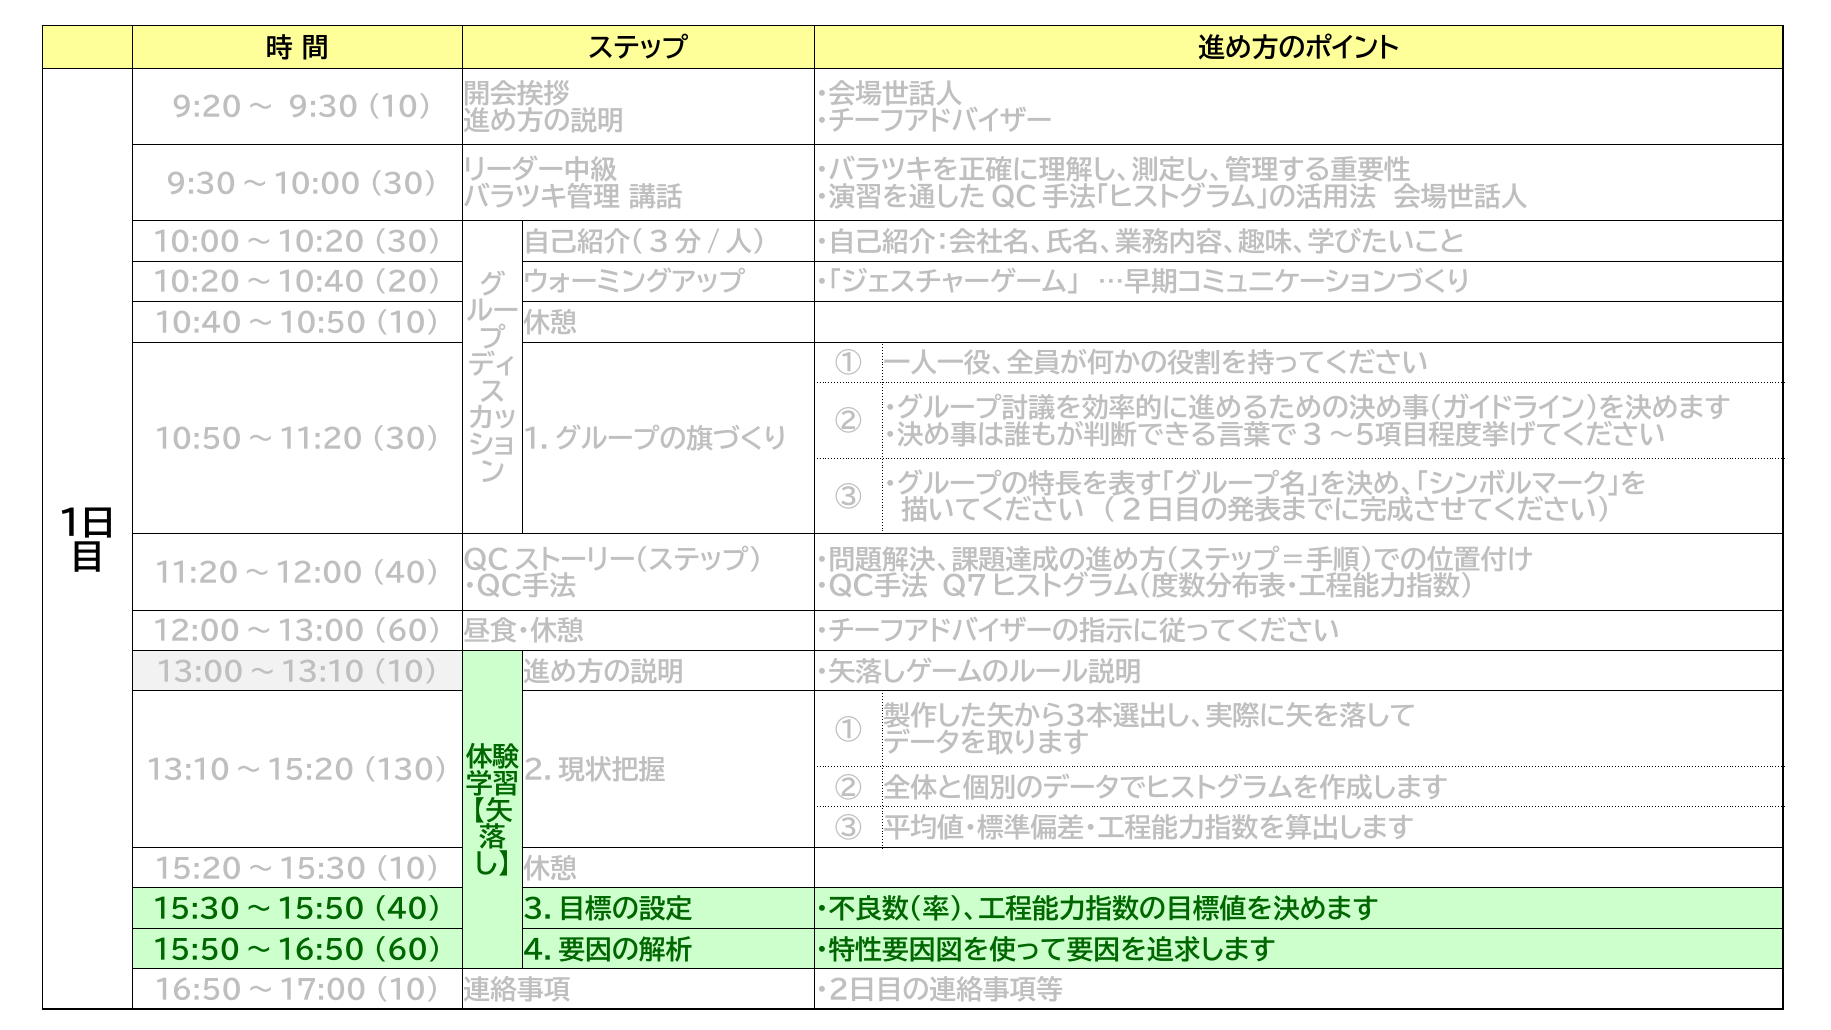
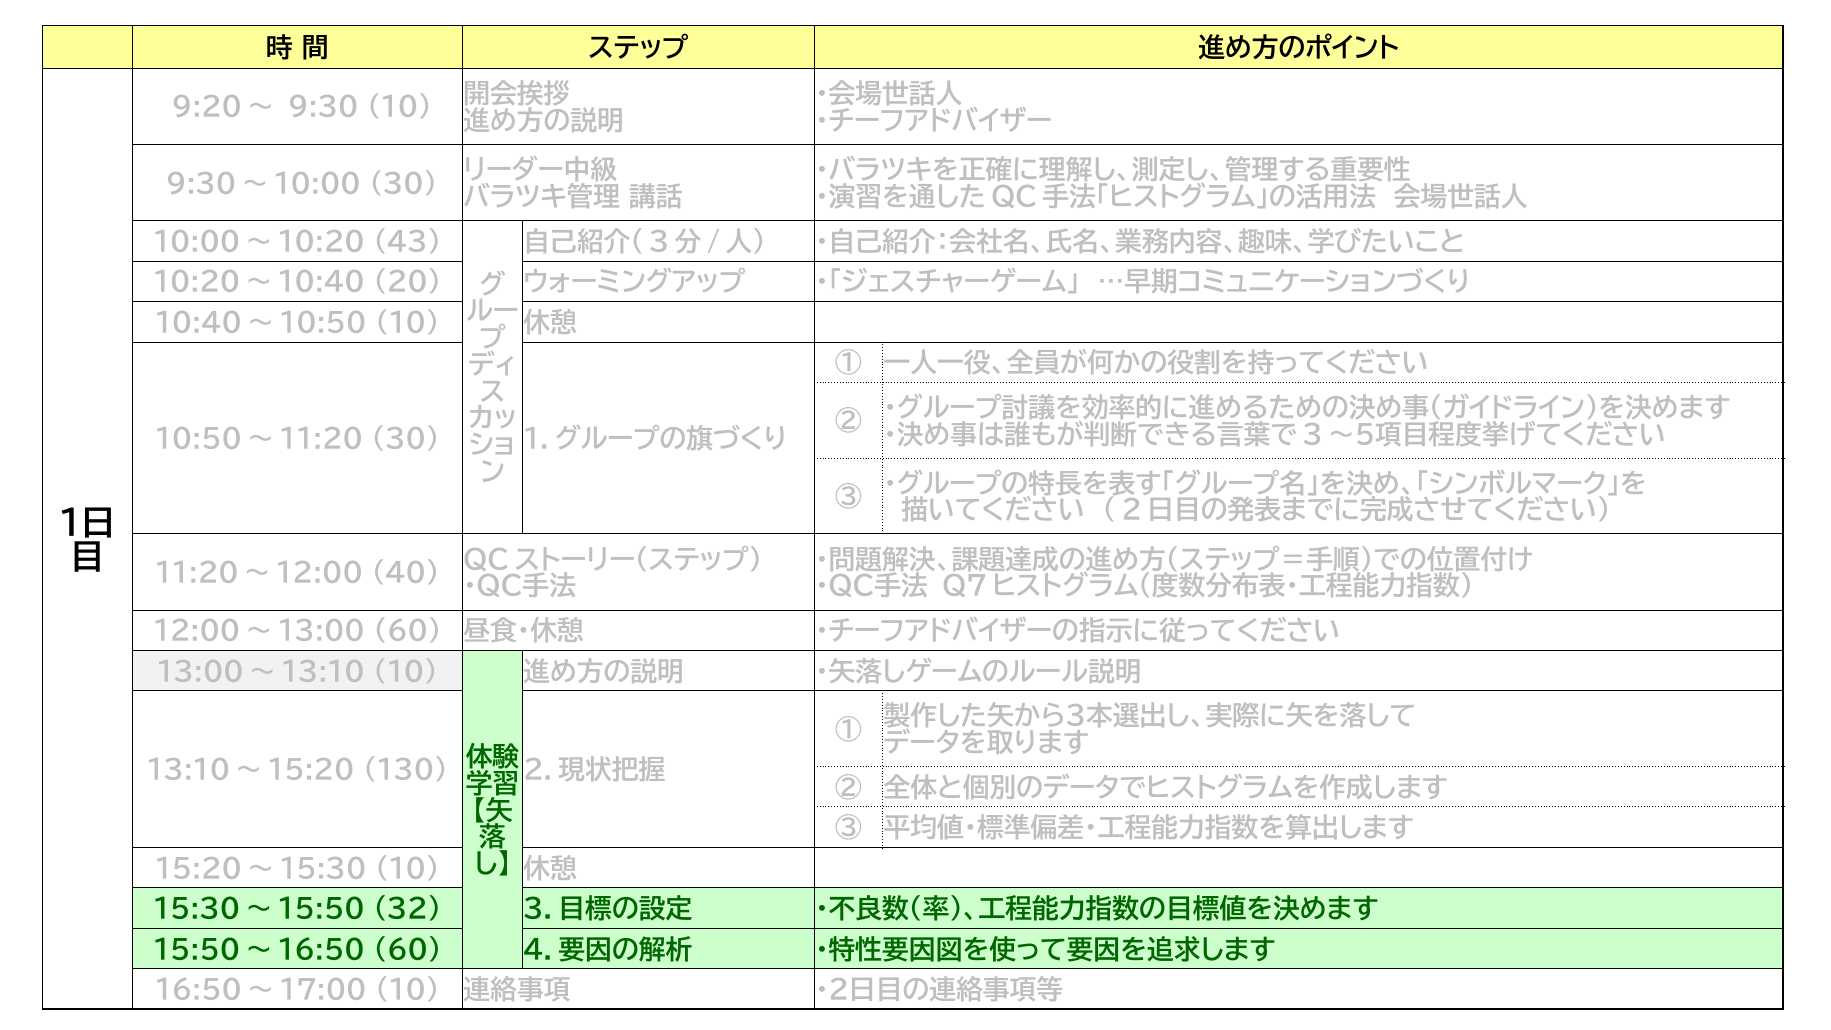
10:00～10:20 30: 30 -> 43 (407, 243)
15:30～15:50 40: 40 -> 32 (407, 910)
